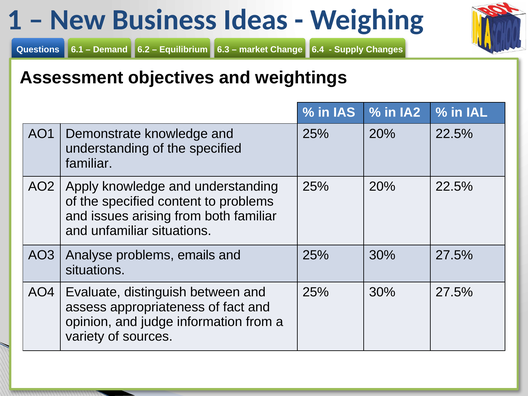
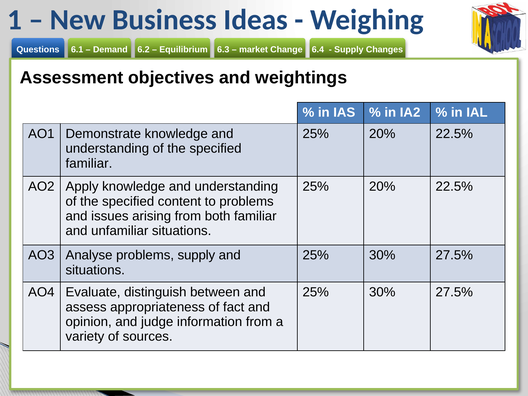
problems emails: emails -> supply (196, 255)
